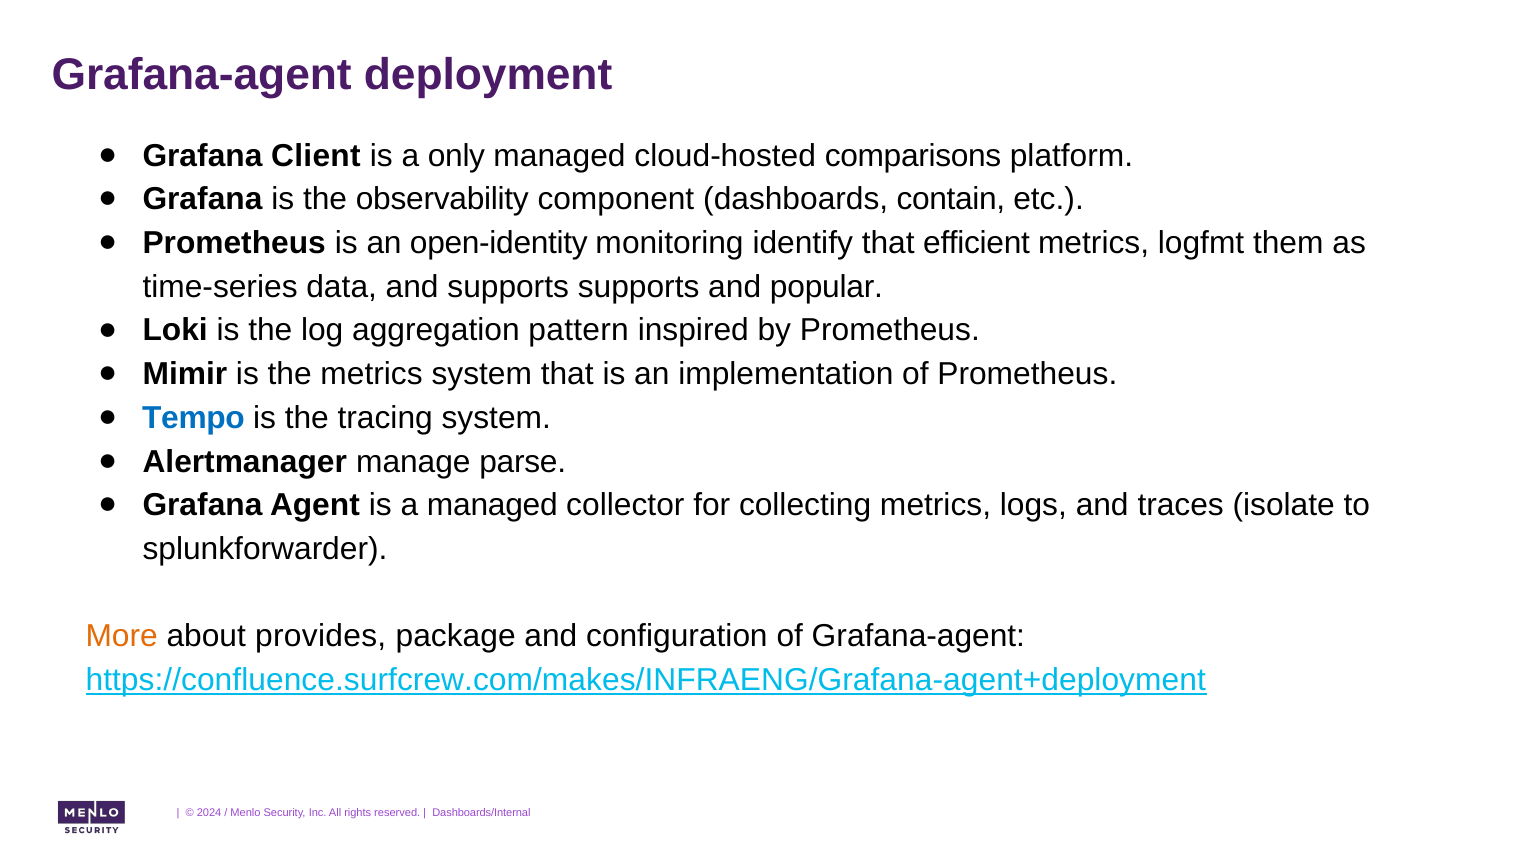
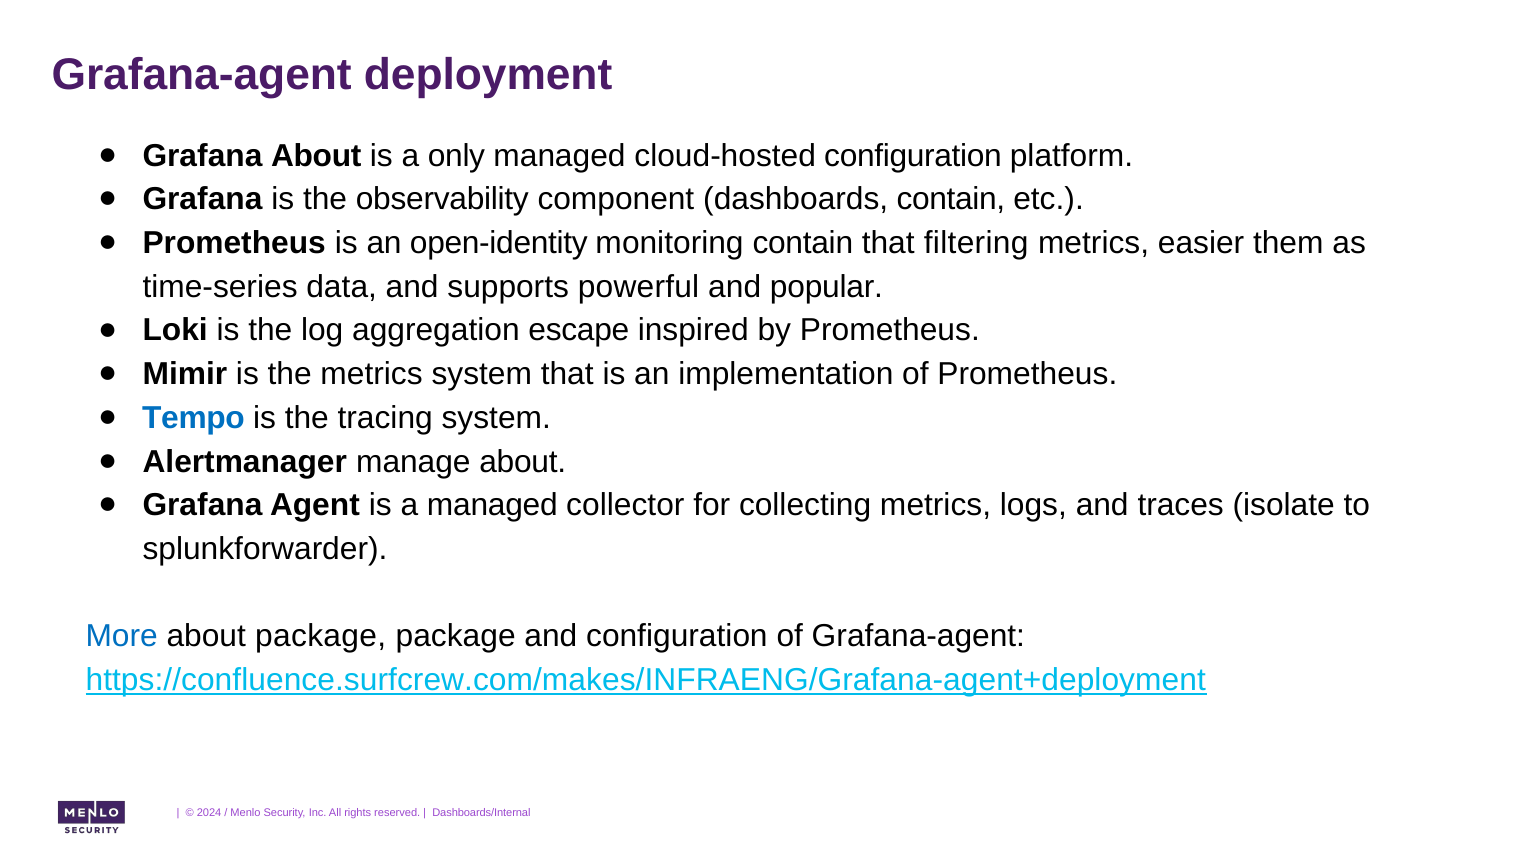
Grafana Client: Client -> About (316, 156)
cloud-hosted comparisons: comparisons -> configuration (913, 156)
monitoring identify: identify -> contain (803, 243)
efficient: efficient -> filtering (976, 243)
logfmt: logfmt -> easier (1201, 243)
supports supports: supports -> powerful (639, 287)
pattern: pattern -> escape (579, 331)
manage parse: parse -> about (523, 462)
More colour: orange -> blue (122, 637)
about provides: provides -> package (321, 637)
